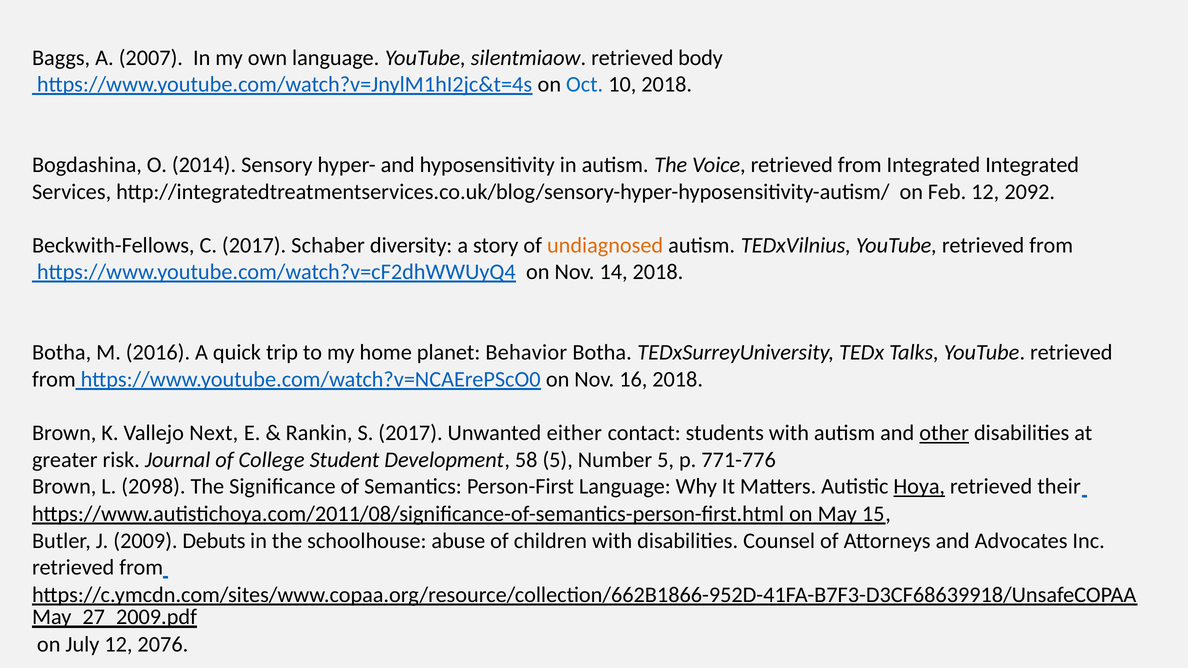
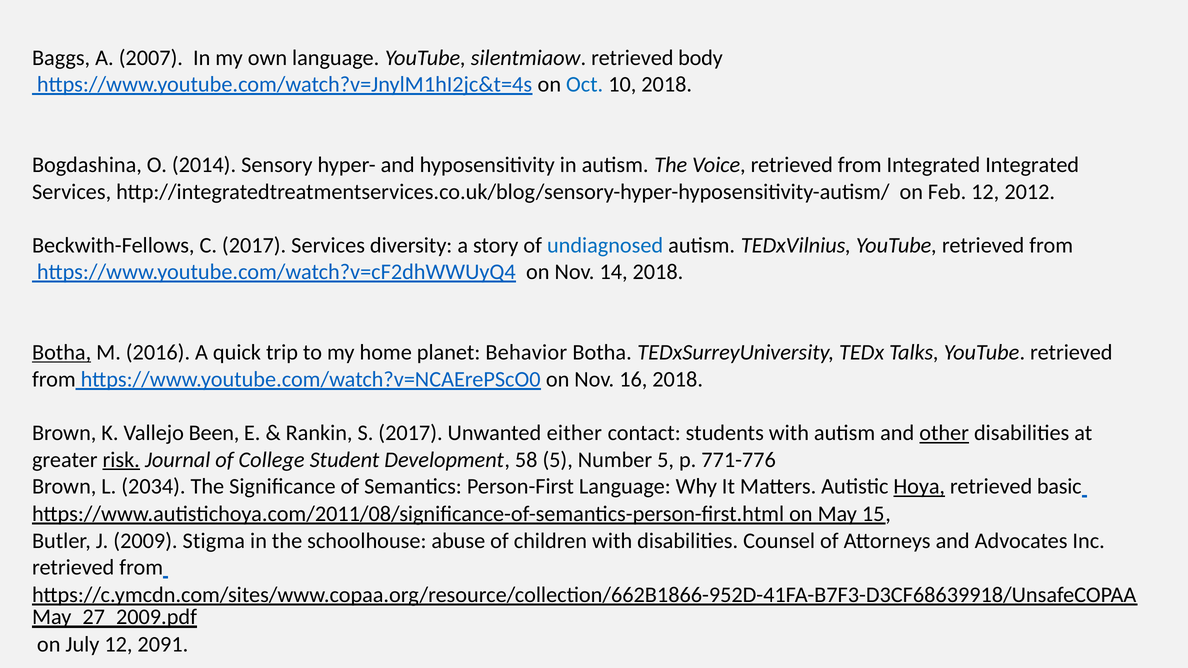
2092: 2092 -> 2012 (1030, 192)
2017 Schaber: Schaber -> Services (328, 245)
undiagnosed colour: orange -> blue (605, 245)
Botha underline: none -> present (62, 353)
Next: Next -> Been (214, 433)
risk underline: none -> present (121, 460)
2098: 2098 -> 2034 (153, 487)
their: their -> basic (1059, 487)
Debuts: Debuts -> Stigma (214, 541)
2076: 2076 -> 2091 (163, 644)
